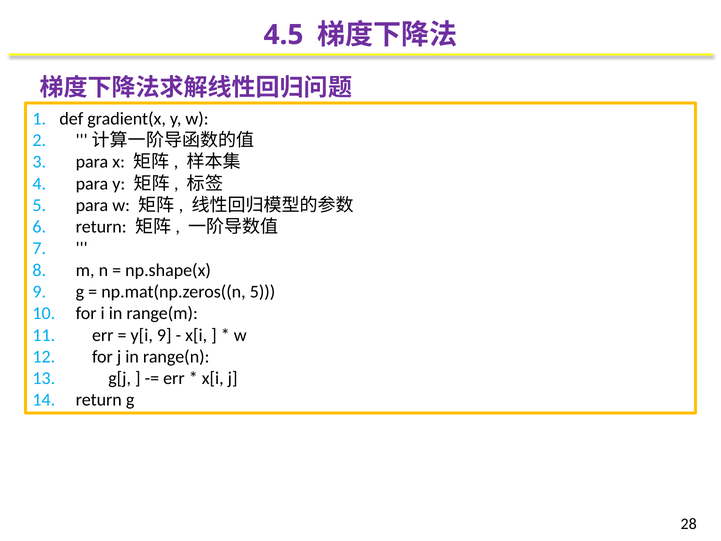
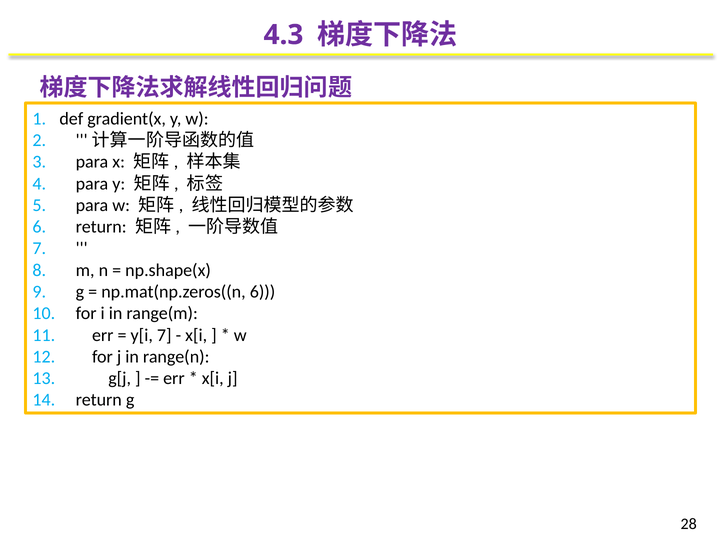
4.5: 4.5 -> 4.3 (283, 35)
np.mat(np.zeros((n 5: 5 -> 6 (263, 292)
y[i 9: 9 -> 7 (164, 335)
